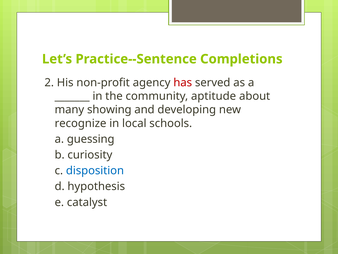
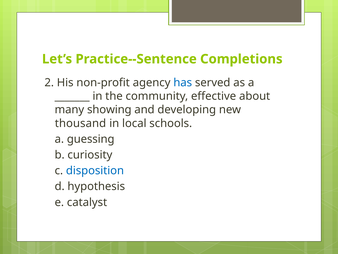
has colour: red -> blue (183, 82)
aptitude: aptitude -> effective (214, 96)
recognize: recognize -> thousand (80, 123)
